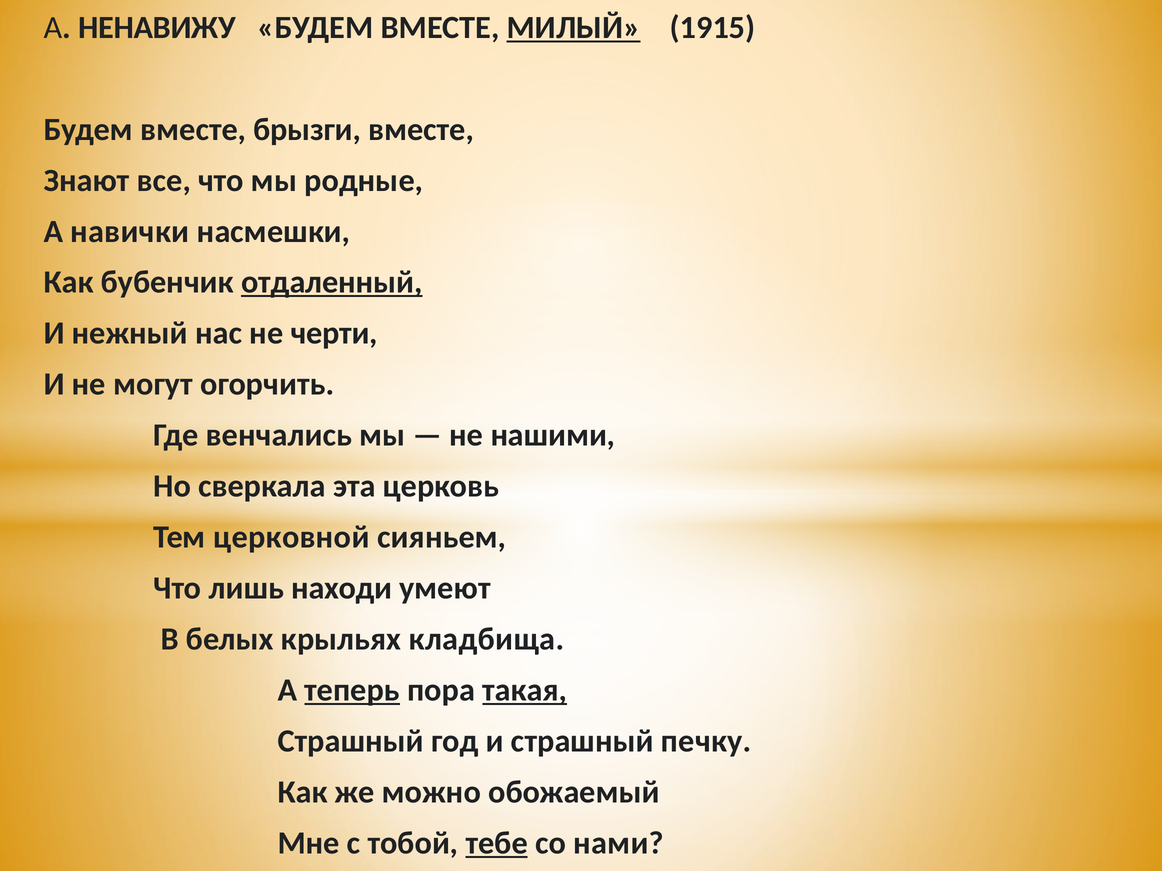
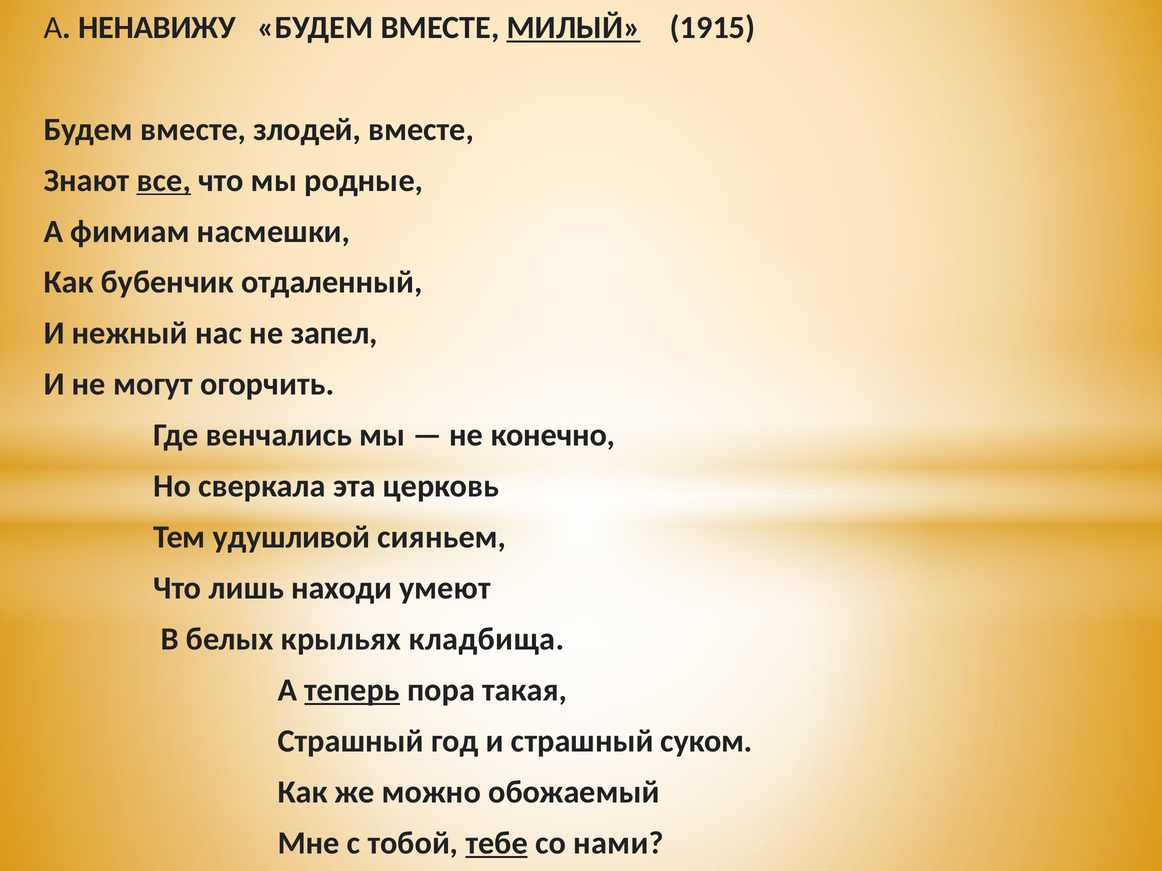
брызги: брызги -> злодей (307, 129)
все underline: none -> present (164, 180)
навички: навички -> фимиам (130, 231)
отдаленный underline: present -> none (332, 282)
черти: черти -> запел (334, 334)
нашими: нашими -> конечно (553, 436)
церковной: церковной -> удушливой (292, 538)
такая underline: present -> none (525, 691)
печку: печку -> суком (707, 742)
